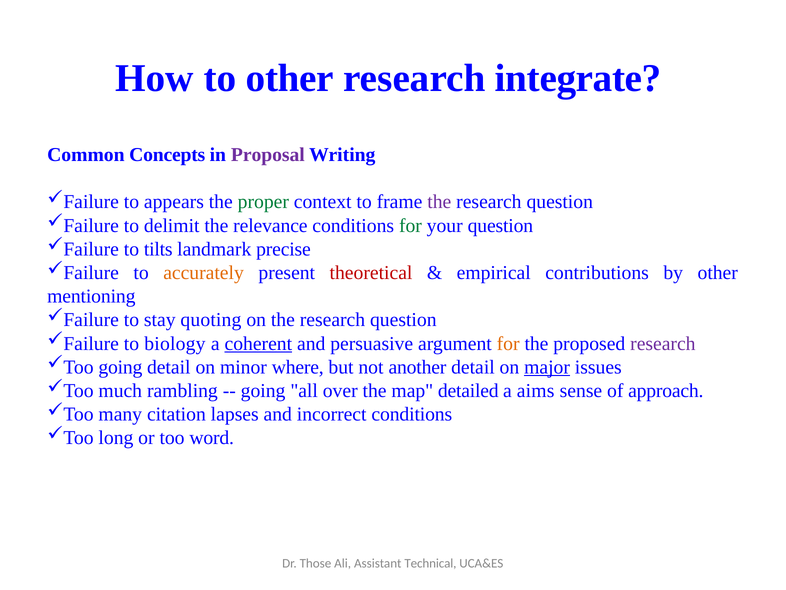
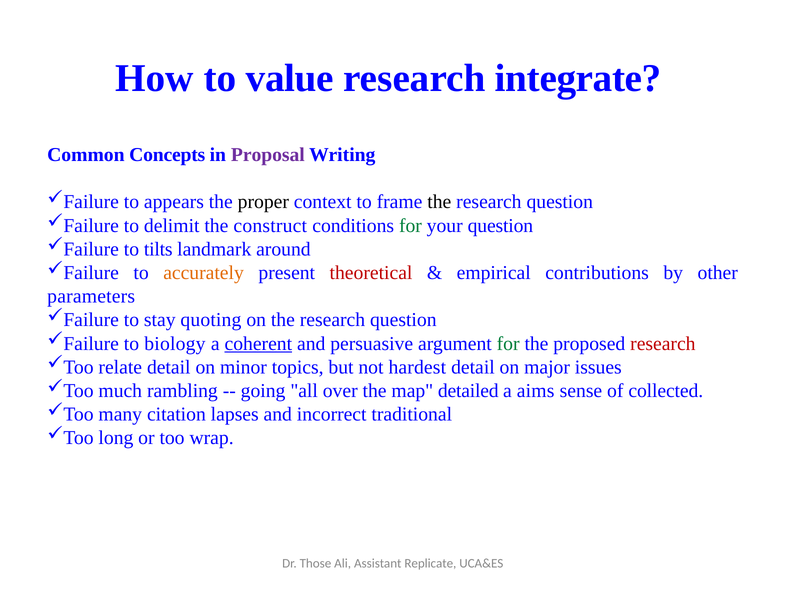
to other: other -> value (290, 78)
proper colour: green -> black (263, 202)
the colour: purple -> black (439, 202)
relevance: relevance -> construct (270, 225)
precise: precise -> around (283, 249)
mentioning: mentioning -> parameters (91, 296)
for colour: orange -> green (508, 343)
research colour: purple -> red (663, 343)
going: going -> relate (120, 367)
where: where -> topics (298, 367)
another: another -> hardest (417, 367)
major underline: present -> none (547, 367)
approach: approach -> collected (666, 390)
incorrect conditions: conditions -> traditional (412, 414)
word: word -> wrap (212, 438)
Technical: Technical -> Replicate (430, 563)
